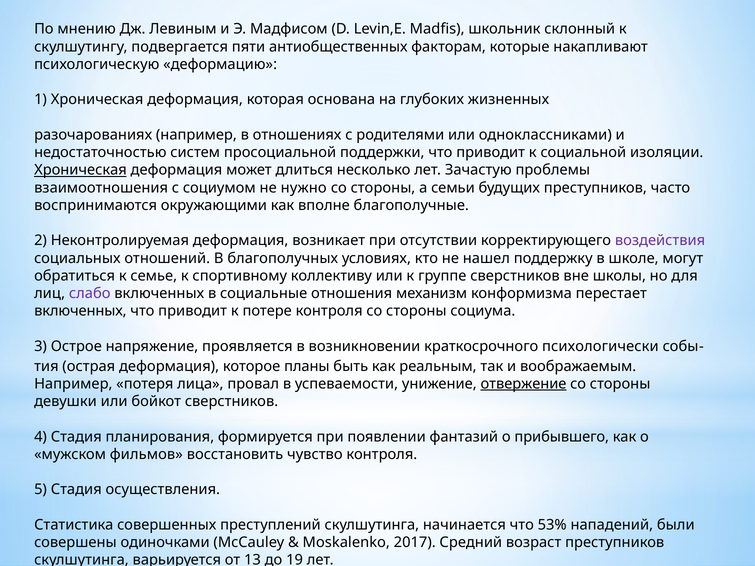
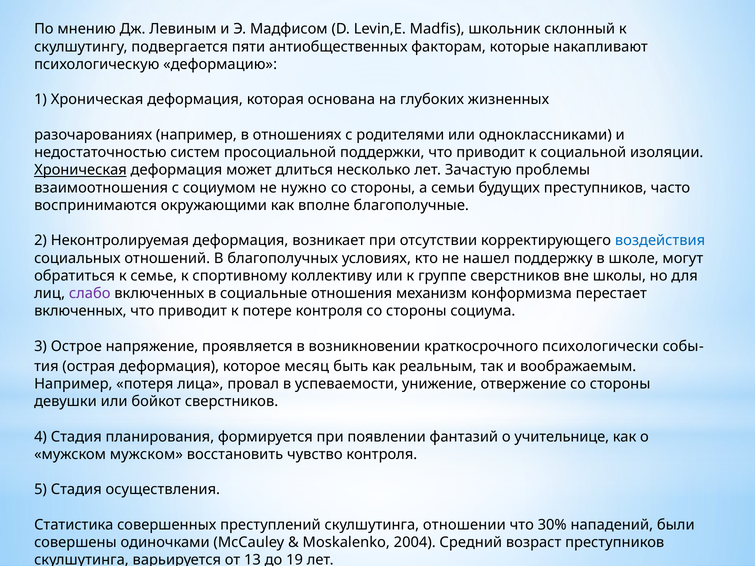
воздействия colour: purple -> blue (660, 241)
планы: планы -> месяц (307, 366)
отвержение underline: present -> none (524, 384)
прибывшего: прибывшего -> учительнице (562, 437)
мужском фильмов: фильмов -> мужском (146, 455)
начинается: начинается -> отношении (464, 525)
53%: 53% -> 30% (552, 525)
2017: 2017 -> 2004 (415, 543)
